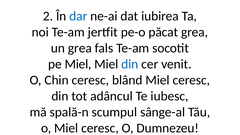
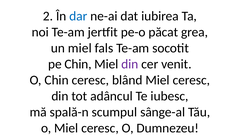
un grea: grea -> miel (80, 48)
pe Miel: Miel -> Chin (78, 64)
din colour: blue -> purple (130, 64)
